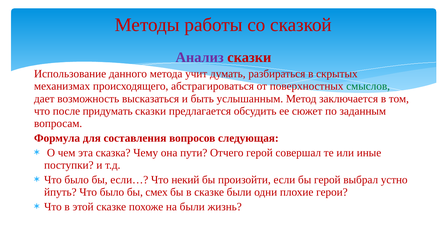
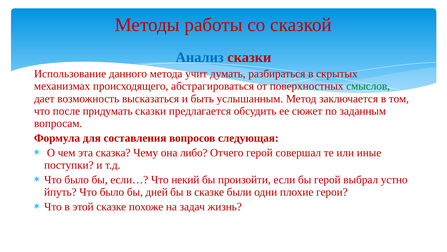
Анализ colour: purple -> blue (200, 57)
пути: пути -> либо (194, 152)
смех: смех -> дней (157, 192)
на были: были -> задач (192, 206)
